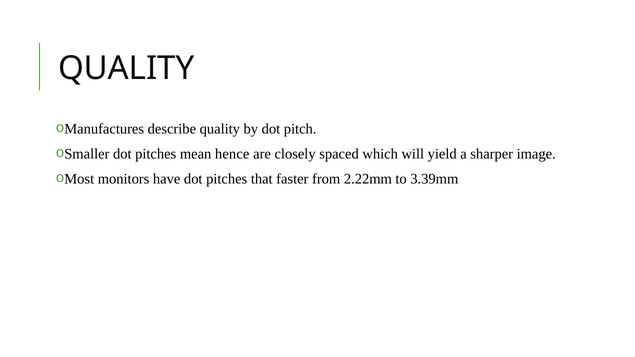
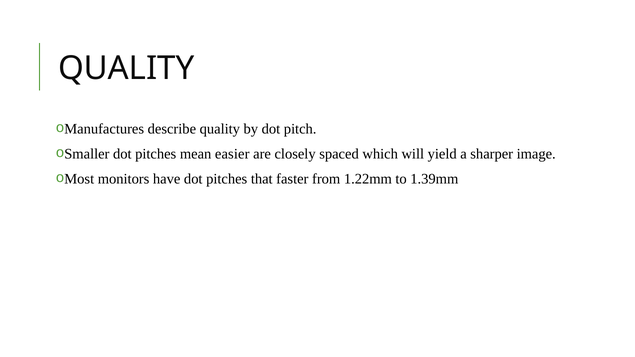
hence: hence -> easier (232, 154)
2.22mm: 2.22mm -> 1.22mm (368, 179)
3.39mm: 3.39mm -> 1.39mm (434, 179)
